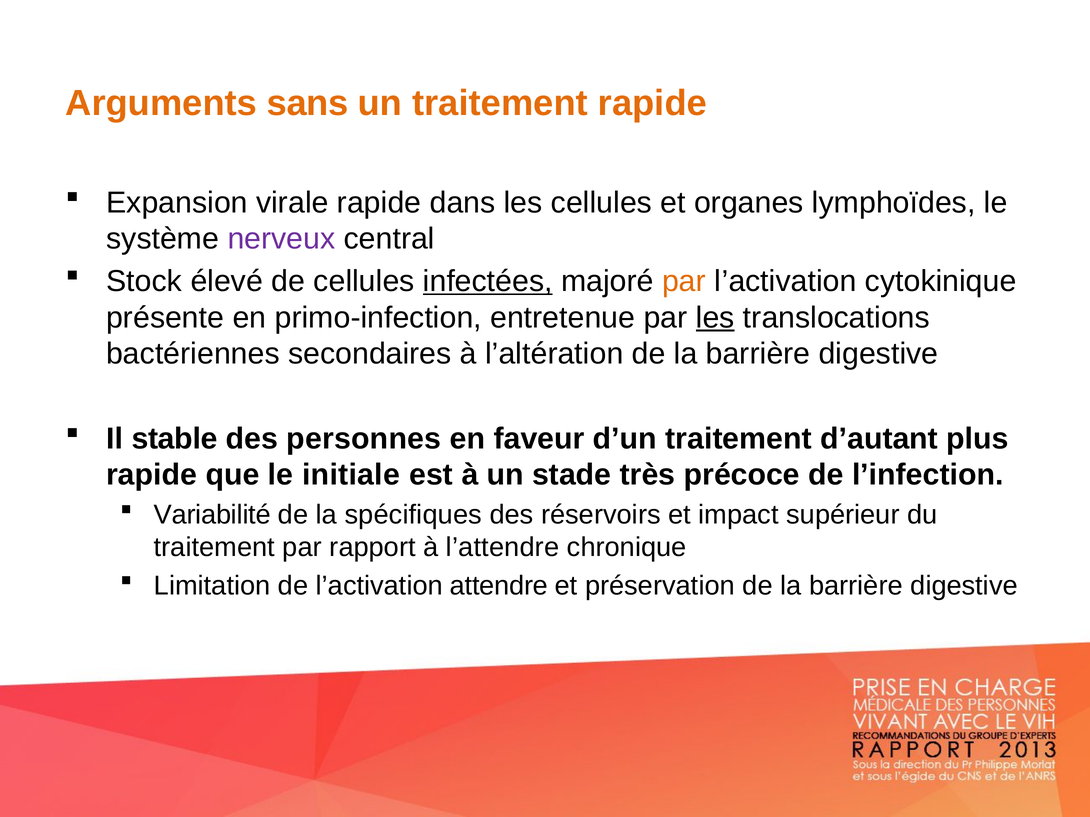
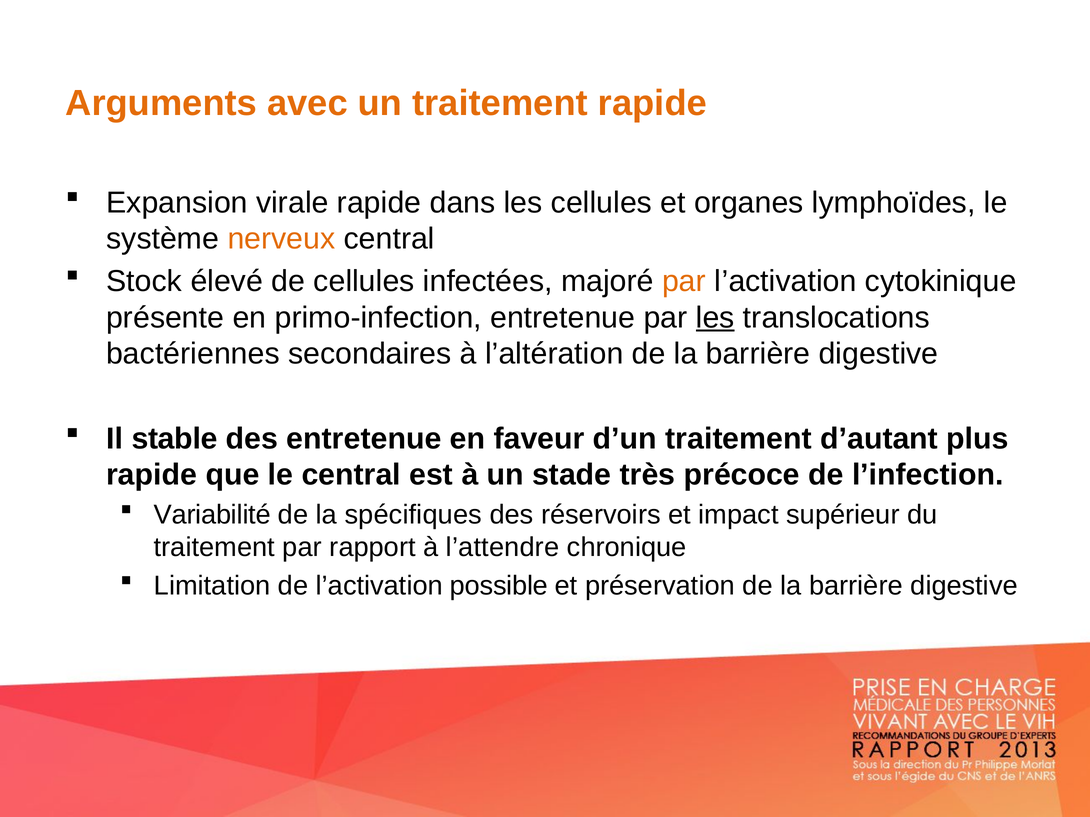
sans: sans -> avec (307, 103)
nerveux colour: purple -> orange (281, 239)
infectées underline: present -> none (488, 281)
des personnes: personnes -> entretenue (364, 439)
le initiale: initiale -> central (351, 475)
attendre: attendre -> possible (499, 586)
